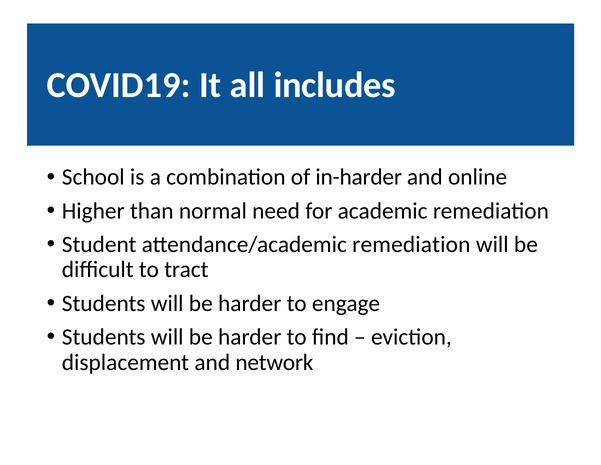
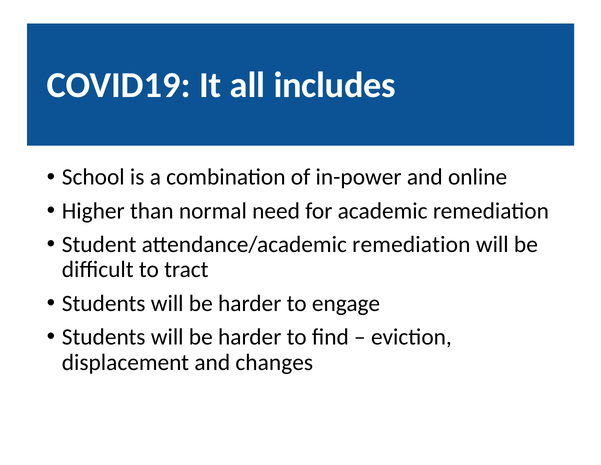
in-harder: in-harder -> in-power (359, 177)
network: network -> changes (274, 362)
